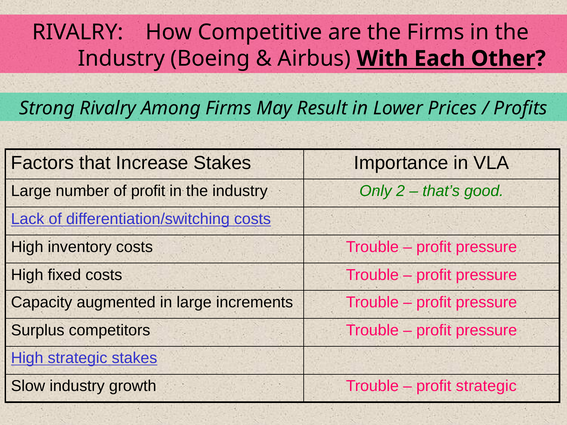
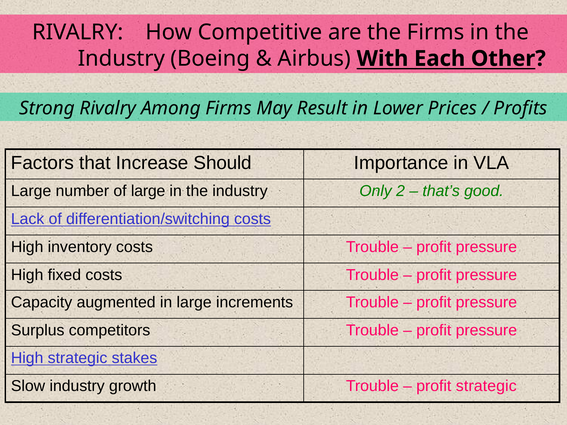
Increase Stakes: Stakes -> Should (223, 163)
of profit: profit -> large (148, 191)
